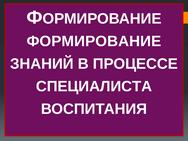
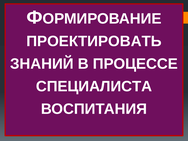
ФОРМИРОВАНИЕ: ФОРМИРОВАНИЕ -> ПРОЕКТИРОВАТЬ (94, 41)
